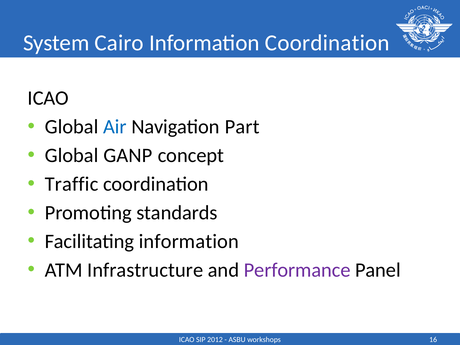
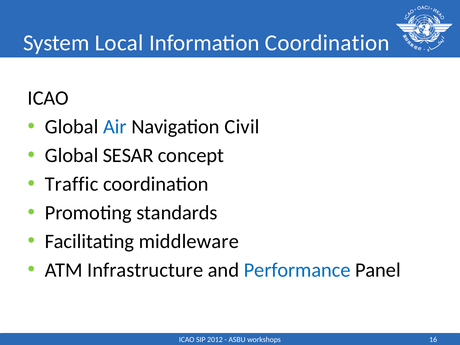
Cairo: Cairo -> Local (119, 43)
Part: Part -> Civil (242, 127)
GANP: GANP -> SESAR (128, 155)
Facilitating information: information -> middleware (189, 241)
Performance colour: purple -> blue (297, 270)
